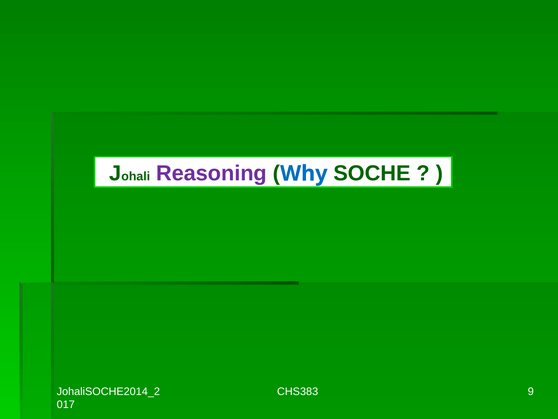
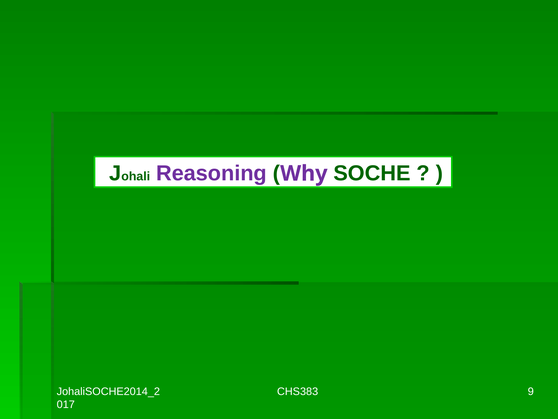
Why colour: blue -> purple (304, 173)
